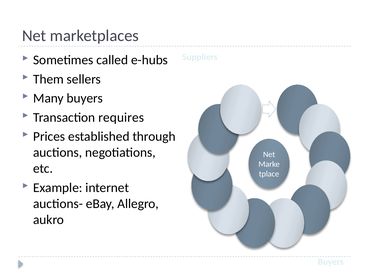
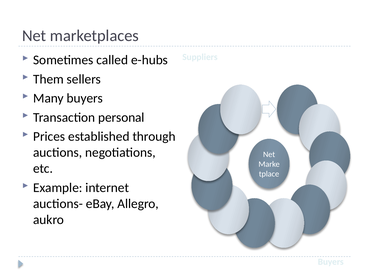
requires: requires -> personal (121, 117)
